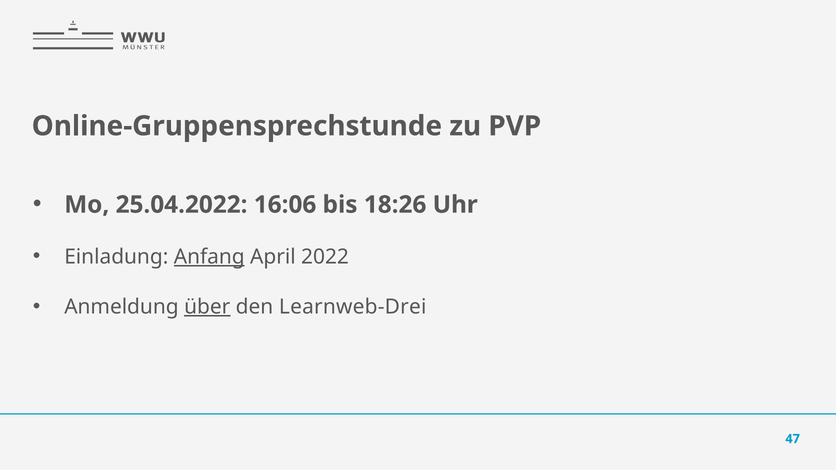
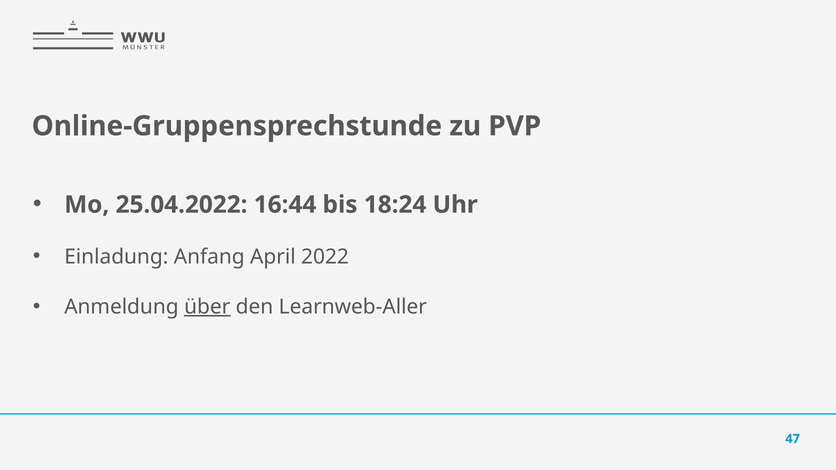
16:06: 16:06 -> 16:44 (285, 205)
18:26: 18:26 -> 18:24 (395, 205)
Anfang underline: present -> none (209, 257)
Learnweb-Drei: Learnweb-Drei -> Learnweb-Aller (353, 307)
